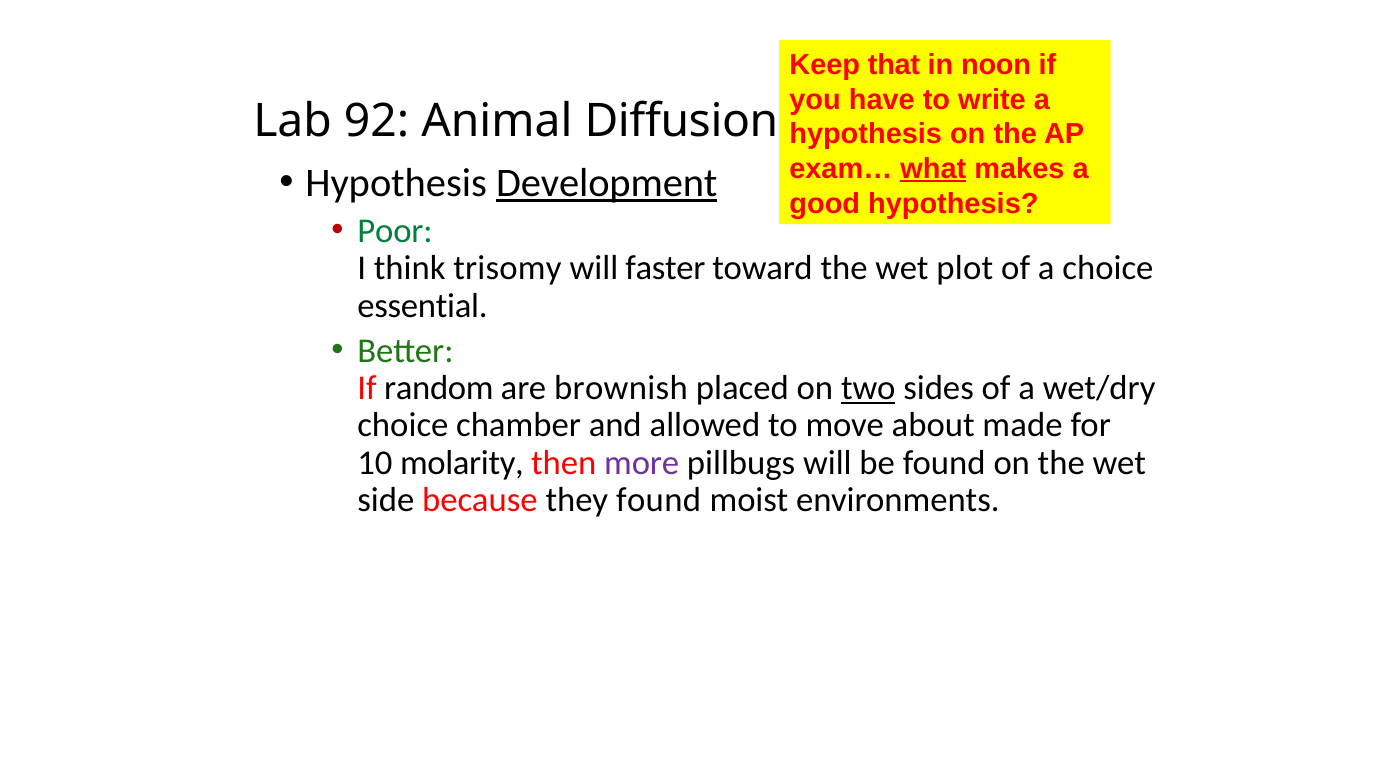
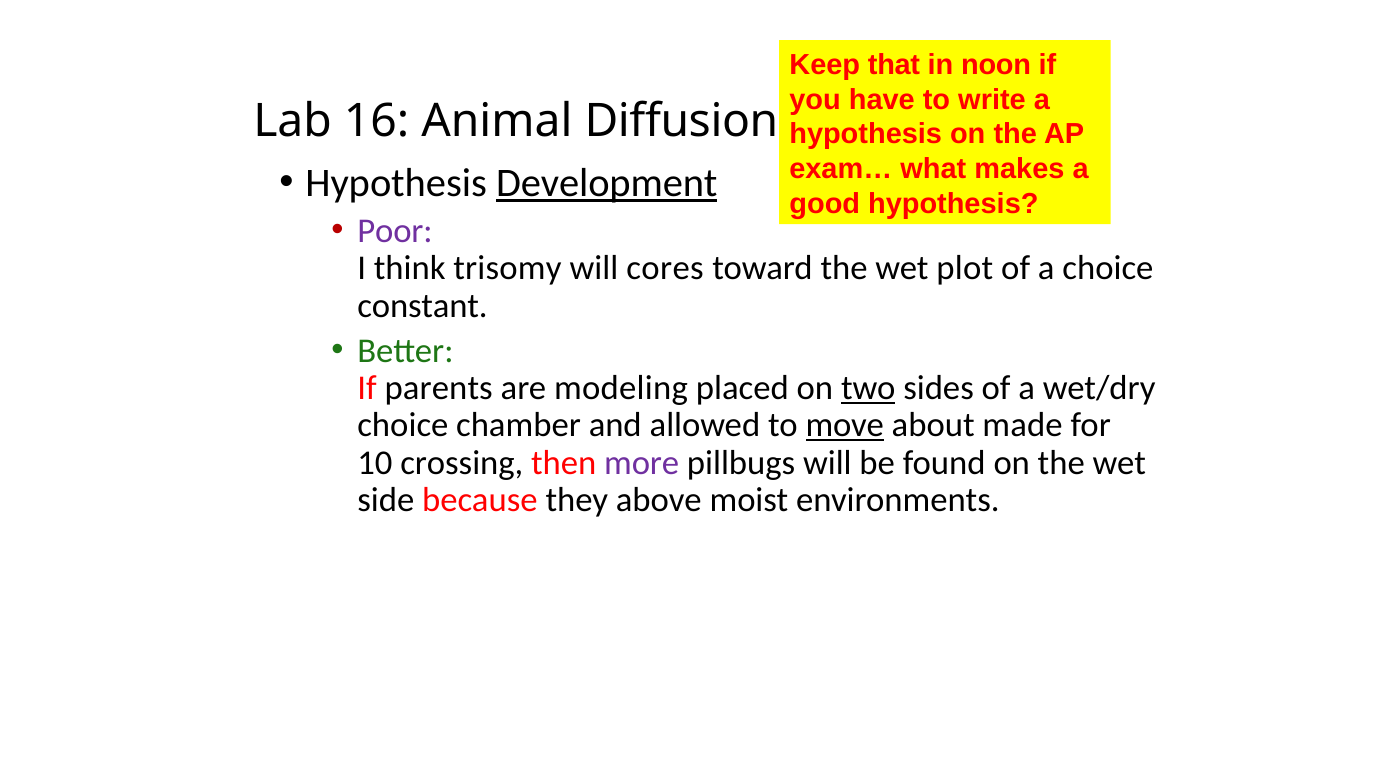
92: 92 -> 16 (377, 121)
what underline: present -> none (933, 169)
Poor colour: green -> purple (395, 231)
faster: faster -> cores (665, 268)
essential: essential -> constant (422, 306)
random: random -> parents (439, 388)
brownish: brownish -> modeling (621, 388)
move underline: none -> present (845, 425)
molarity: molarity -> crossing (462, 463)
they found: found -> above (659, 500)
